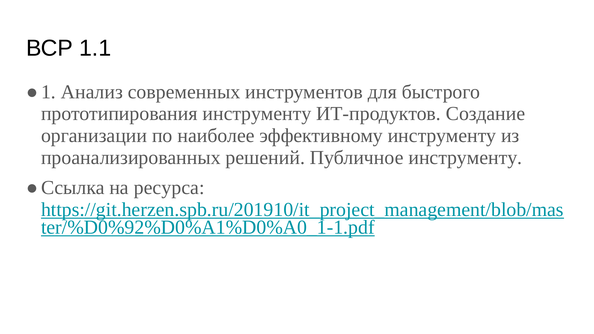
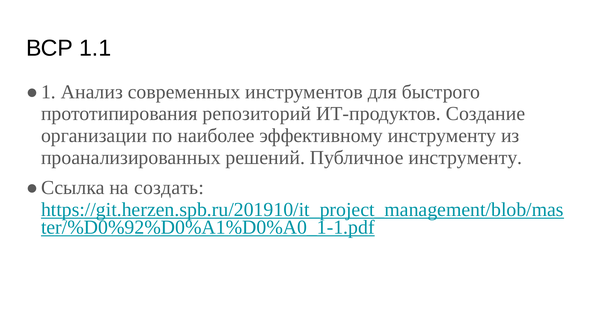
прототипирования инструменту: инструменту -> репозиторий (257, 114)
ресурса: ресурса -> создать (169, 188)
